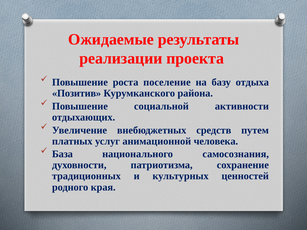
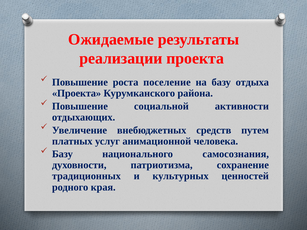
Позитив: Позитив -> Проекта (77, 93)
База: База -> Базу (62, 154)
